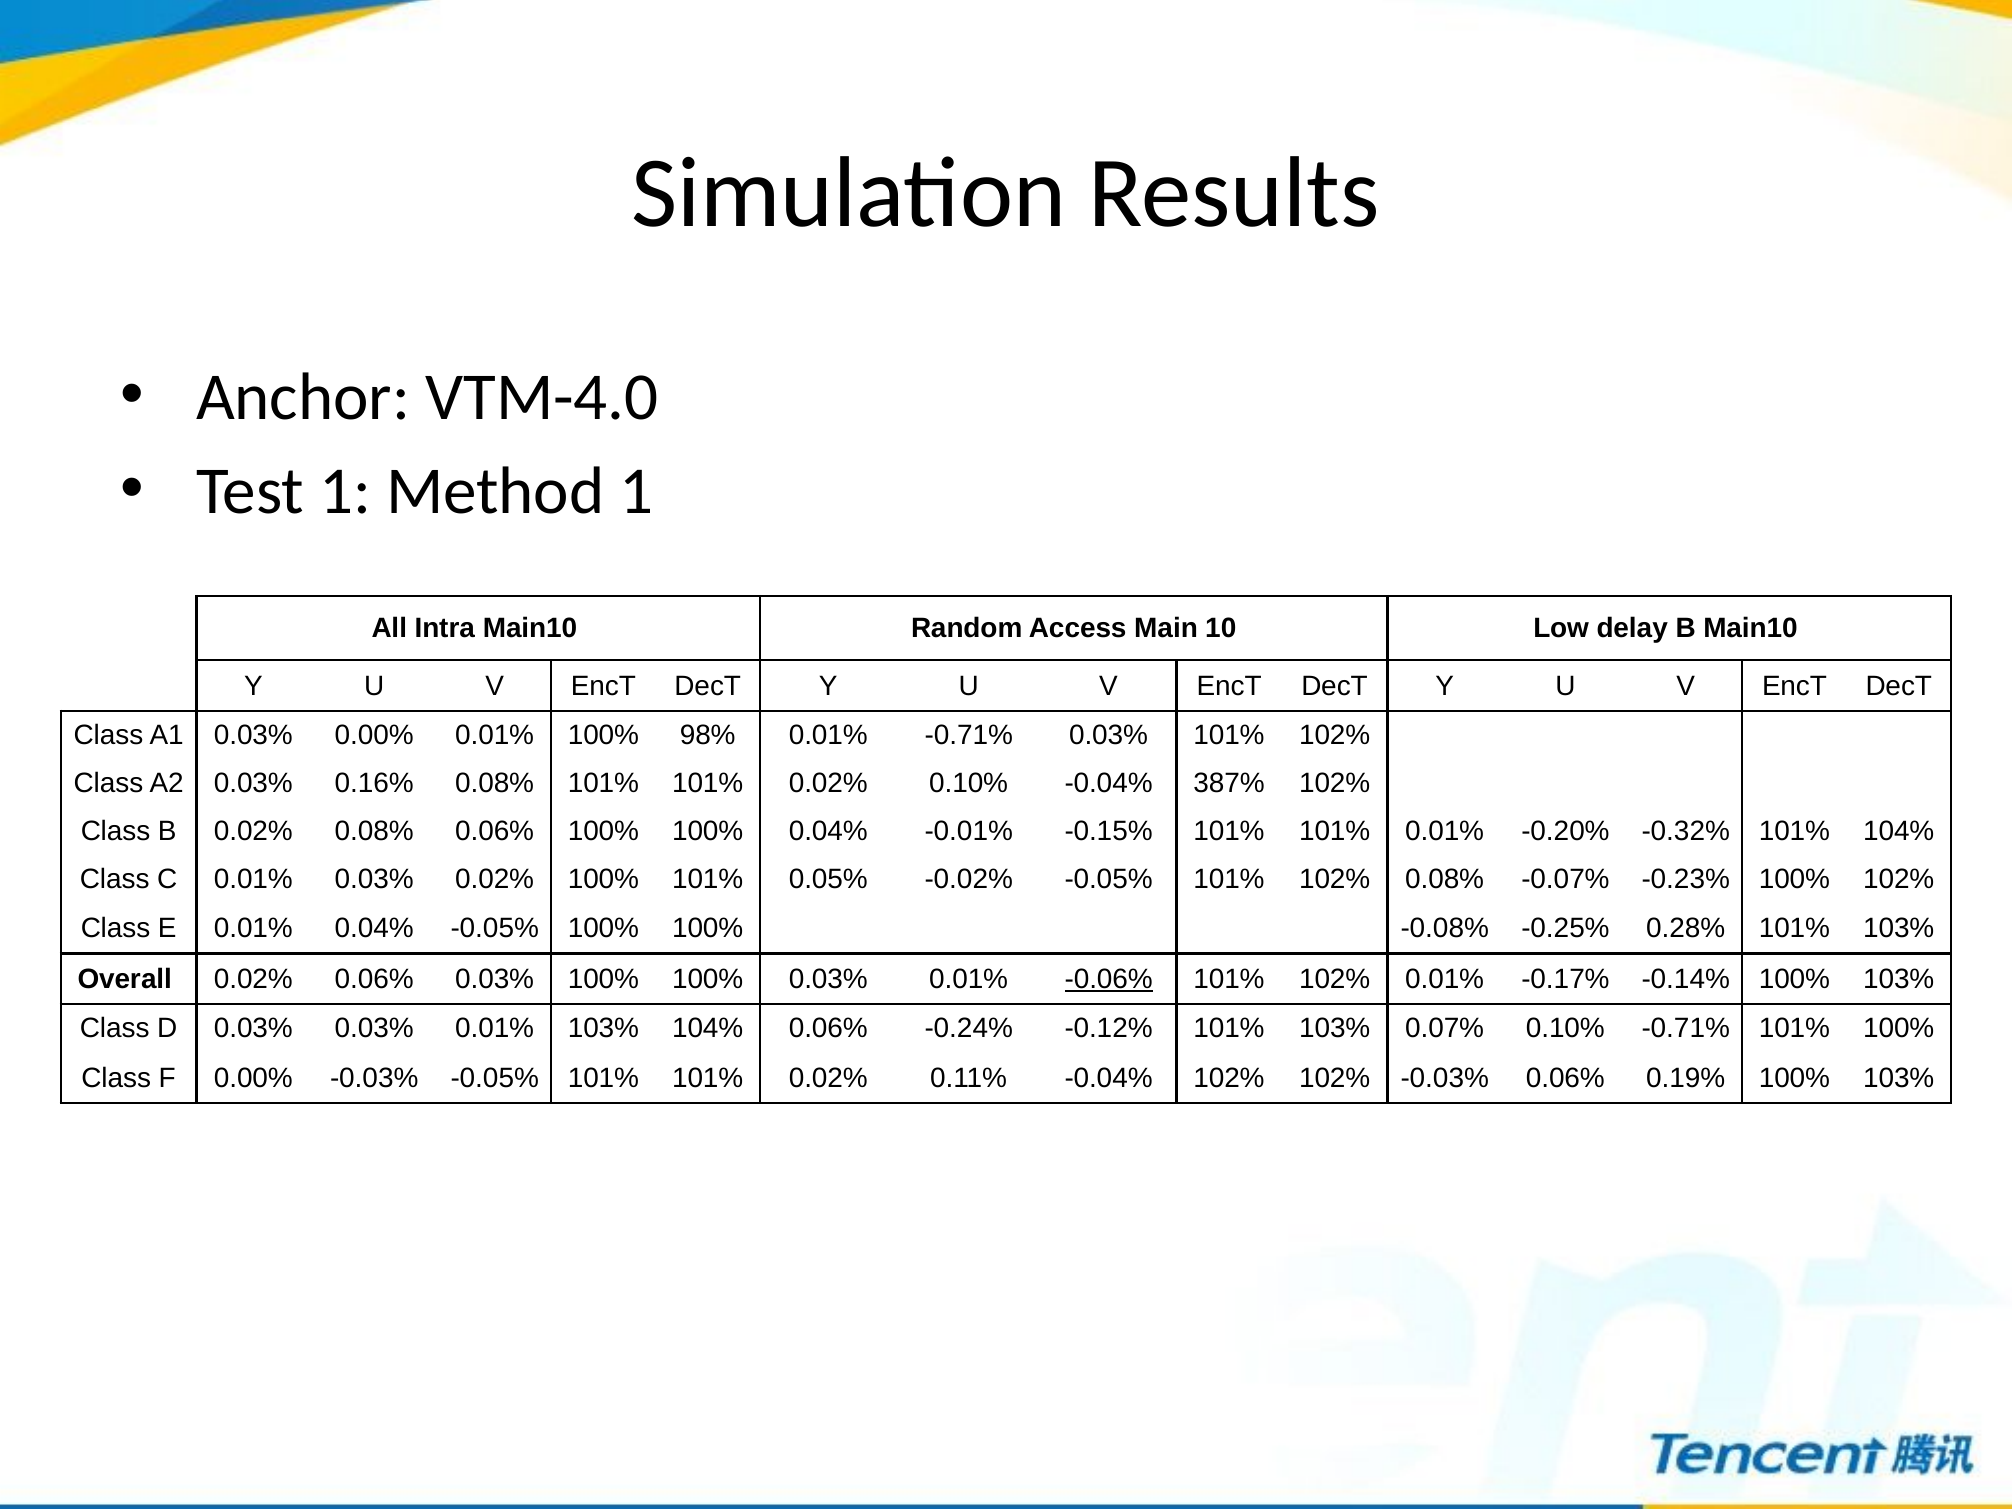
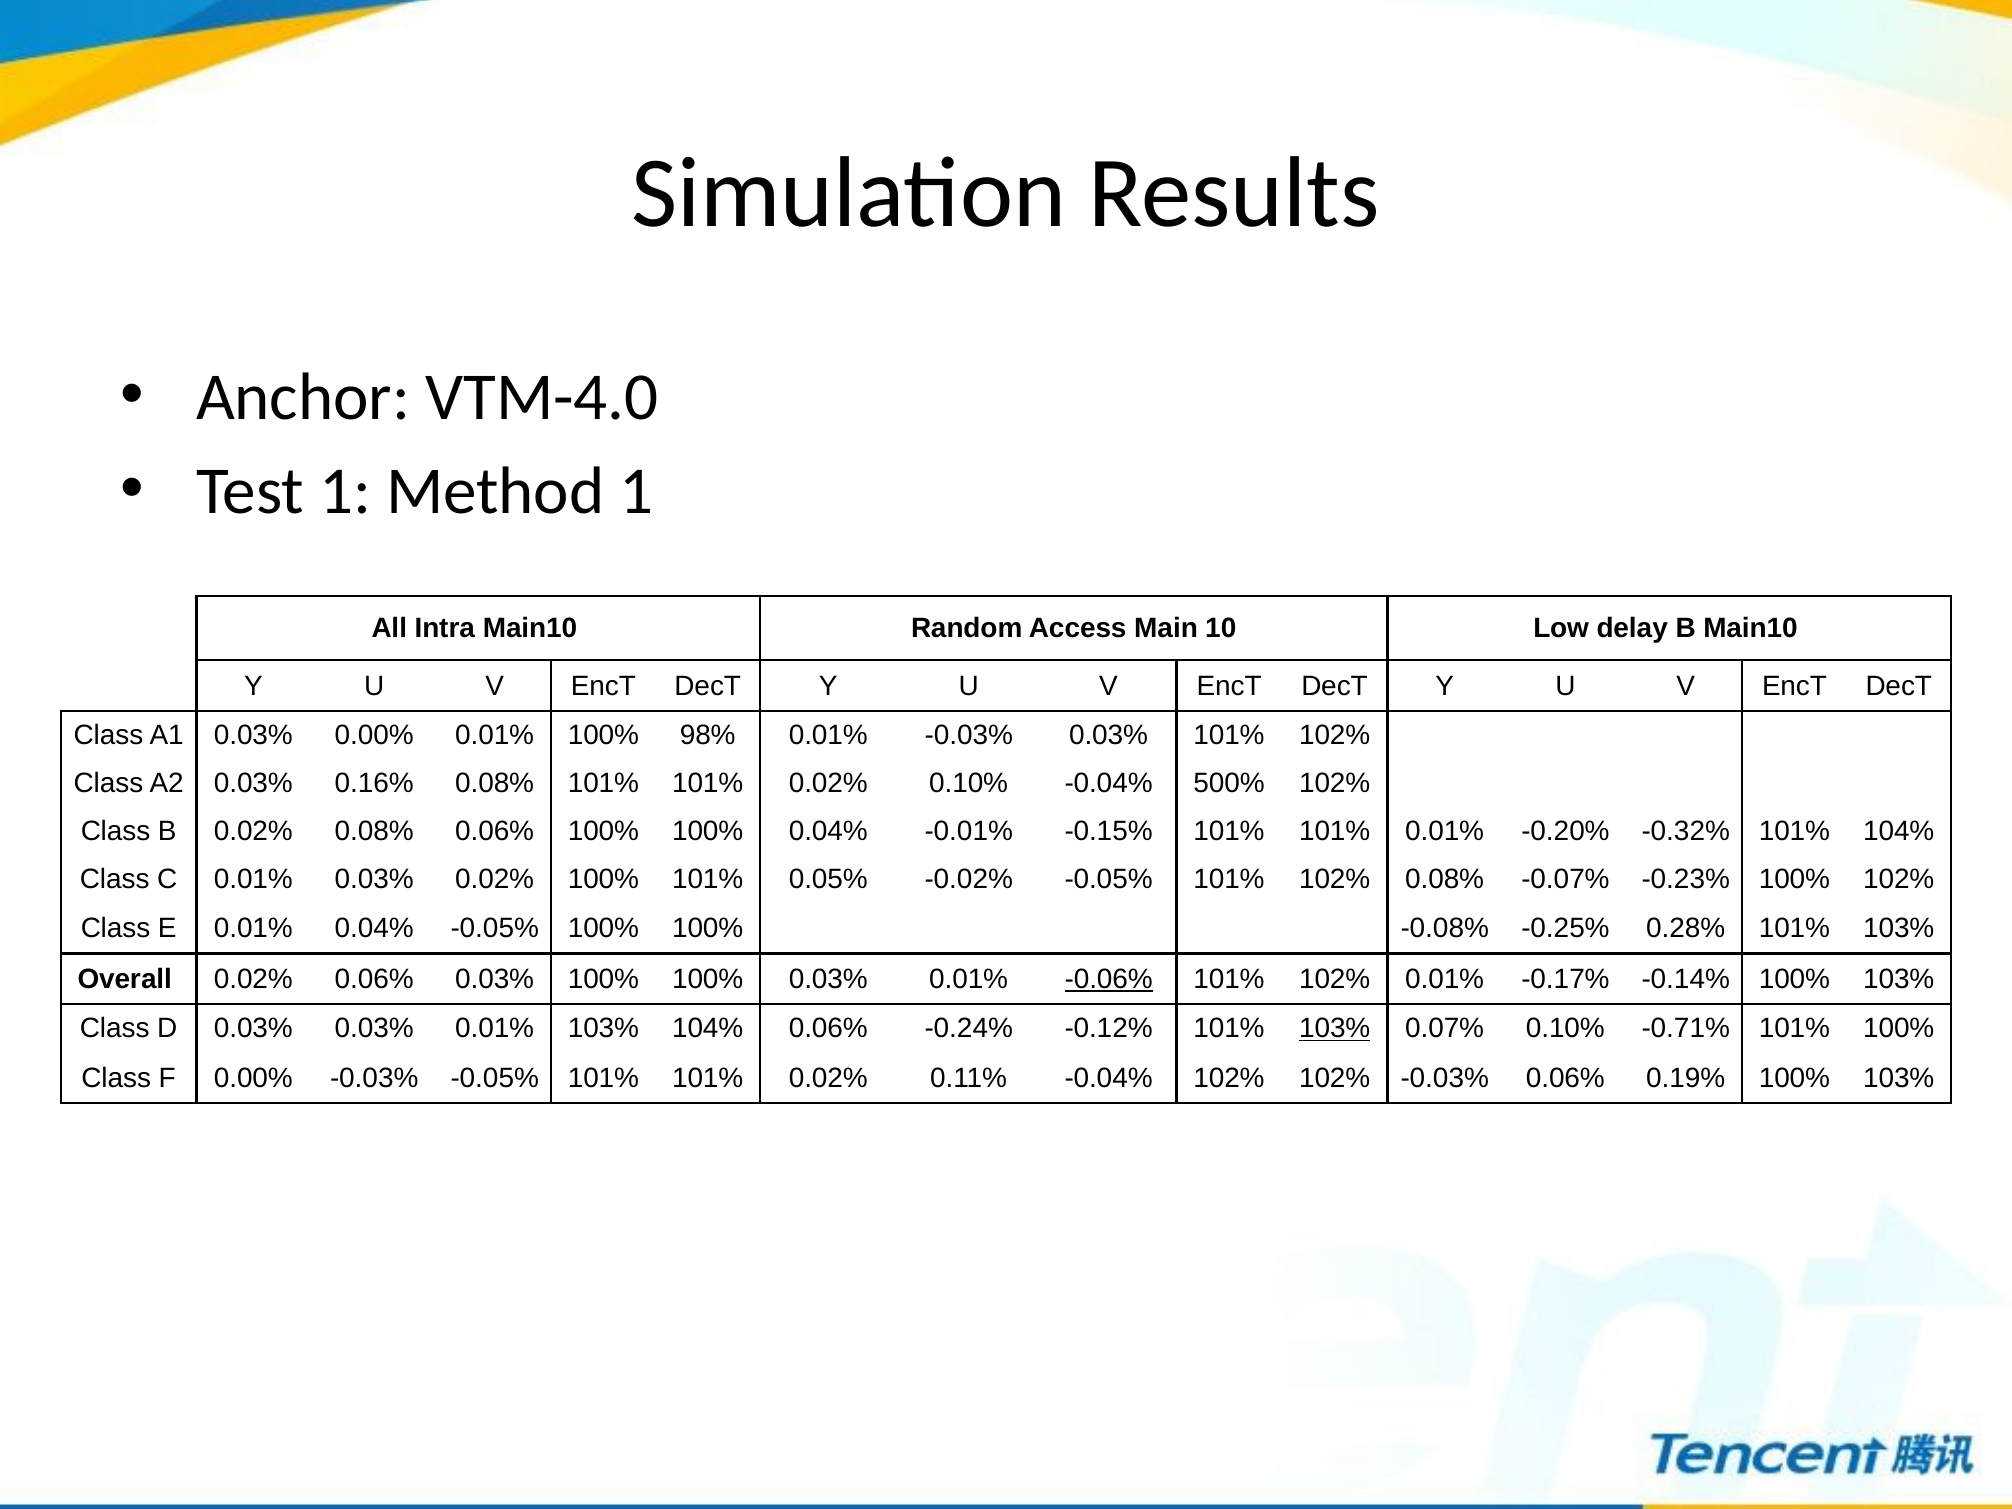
0.01% -0.71%: -0.71% -> -0.03% (969, 735)
387%: 387% -> 500% (1229, 783)
103% underline: none -> present (1335, 1029)
